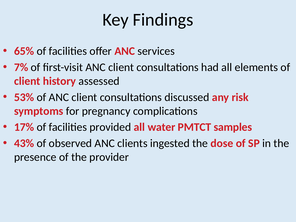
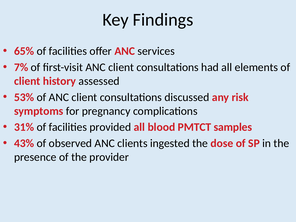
17%: 17% -> 31% (24, 127)
water: water -> blood (161, 127)
